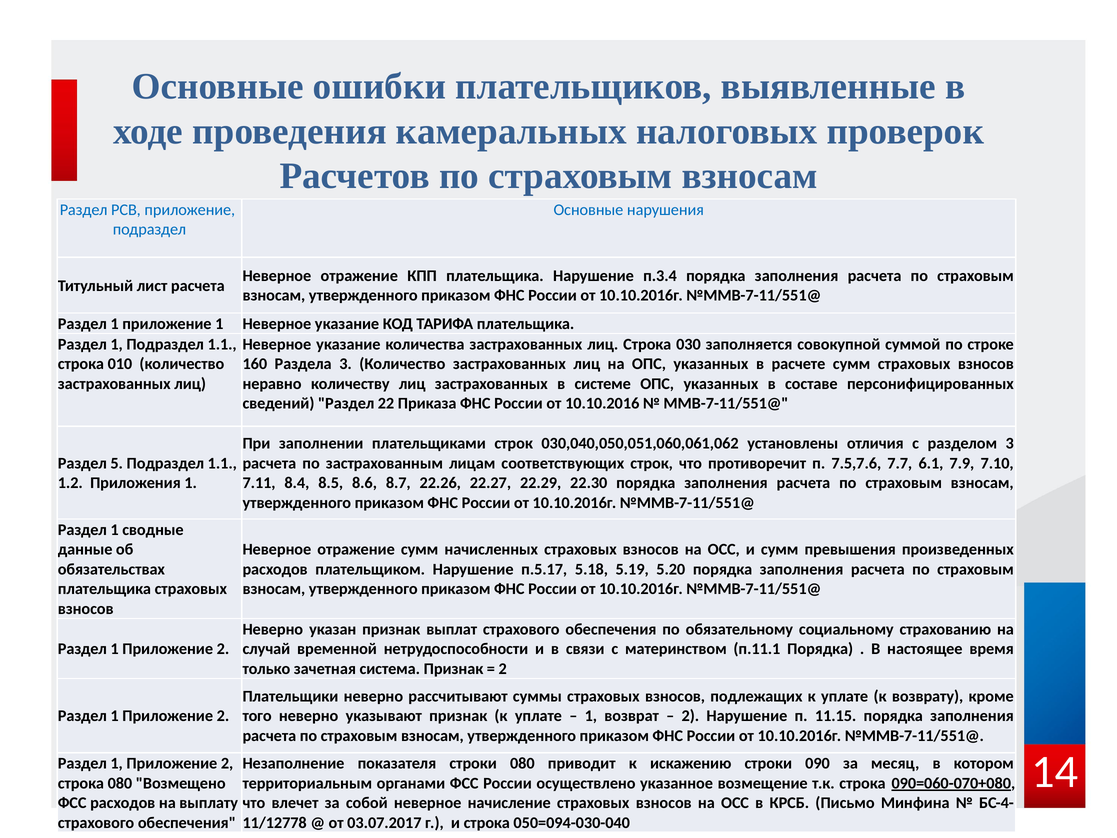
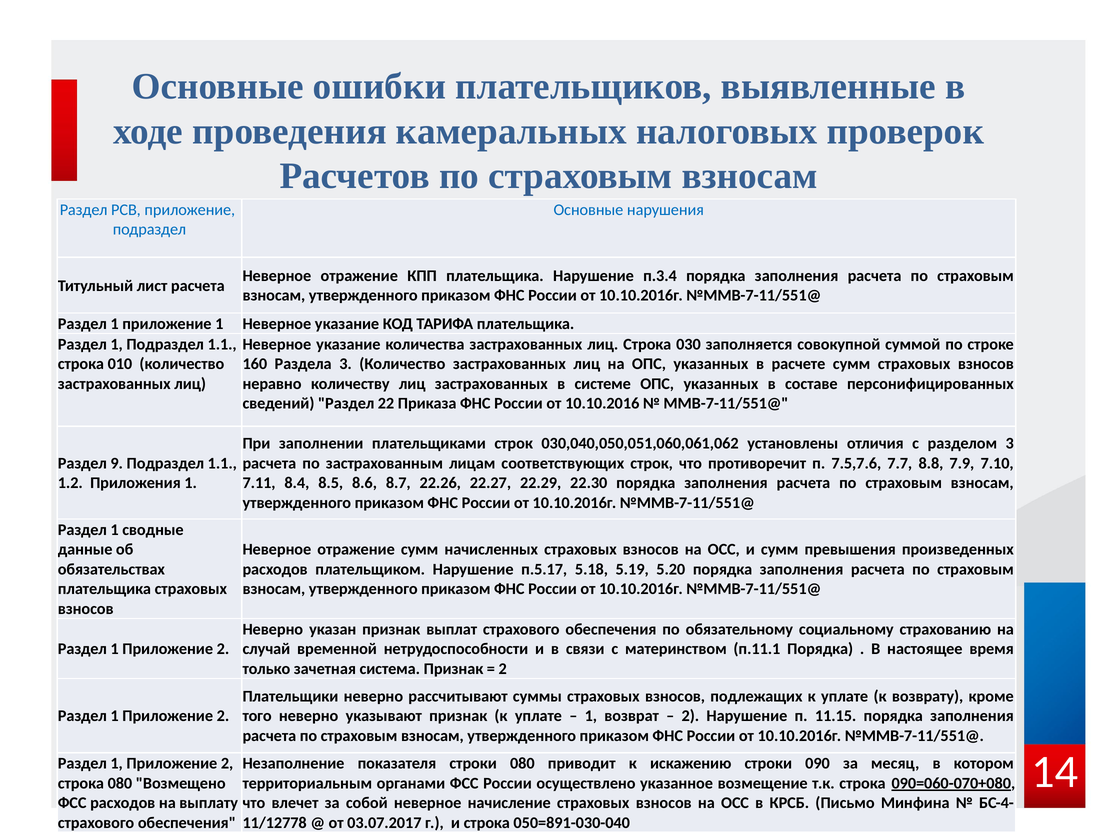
5: 5 -> 9 (117, 463)
6.1: 6.1 -> 8.8 (931, 463)
050=094-030-040: 050=094-030-040 -> 050=891-030-040 (572, 822)
